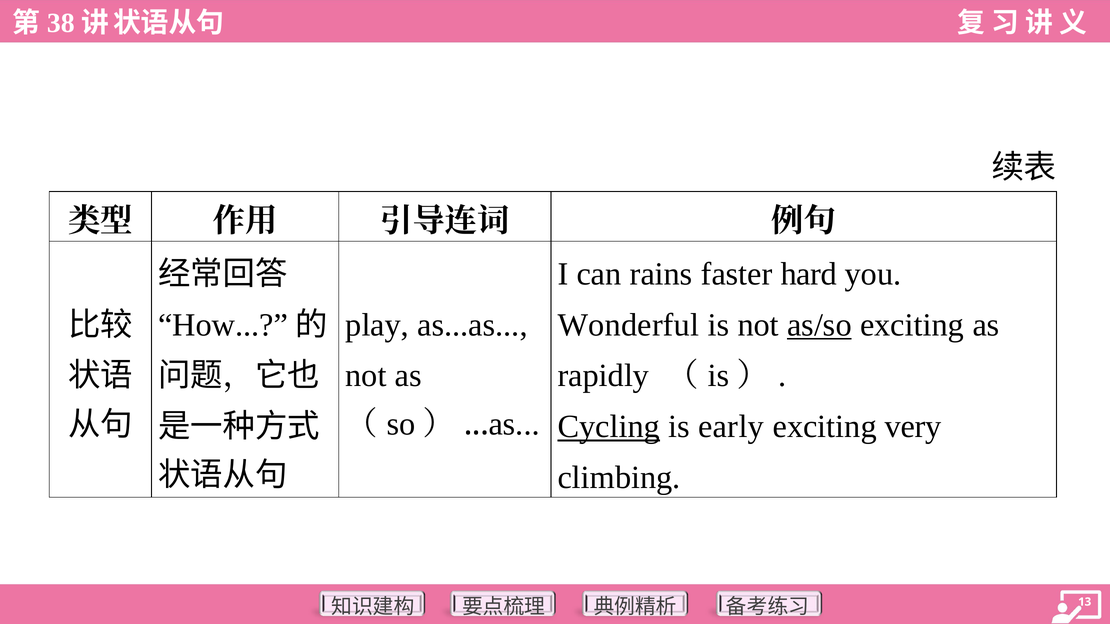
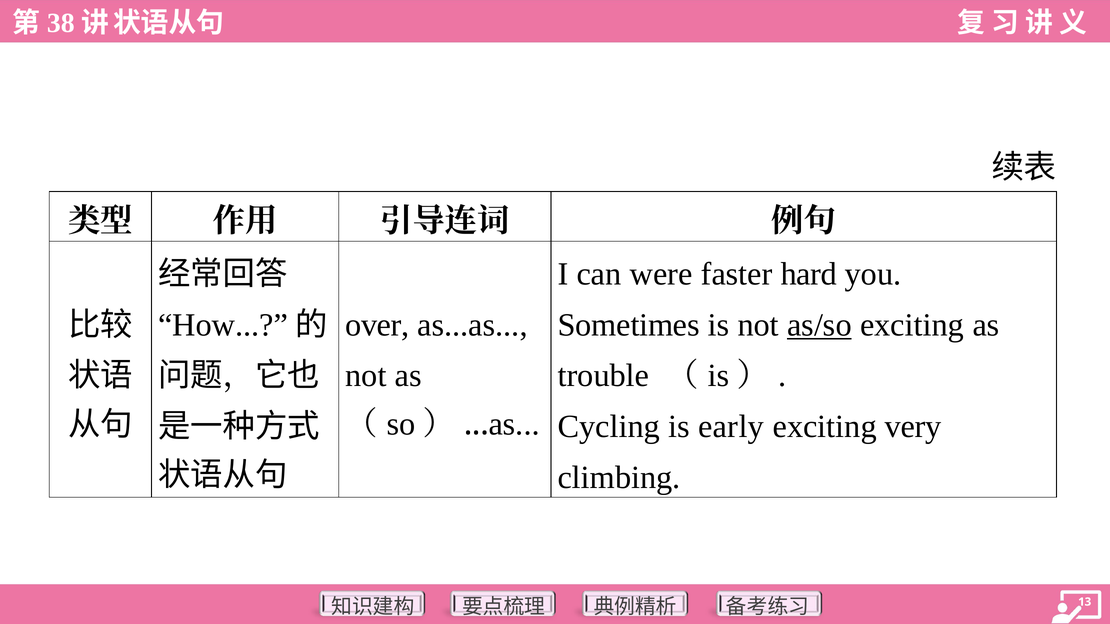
rains: rains -> were (661, 274)
play: play -> over (377, 325)
Wonderful: Wonderful -> Sometimes (629, 325)
rapidly: rapidly -> trouble (603, 376)
Cycling underline: present -> none (609, 427)
